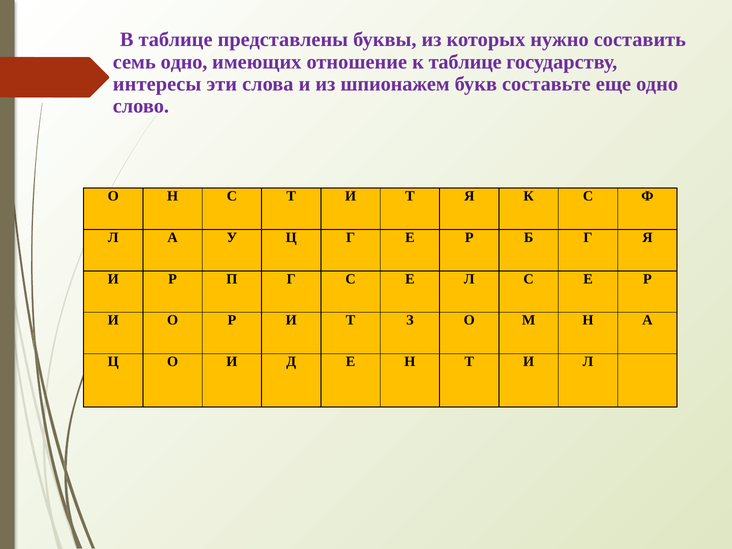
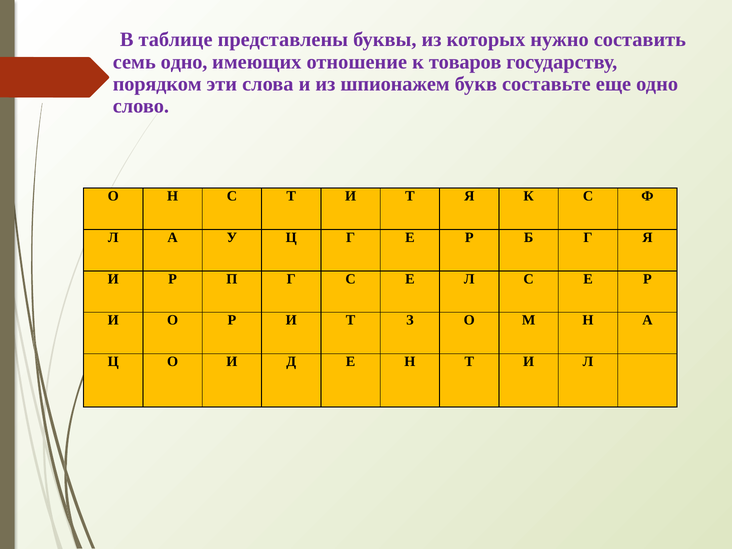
к таблице: таблице -> товаров (465, 62)
интересы: интересы -> порядком (157, 84)
